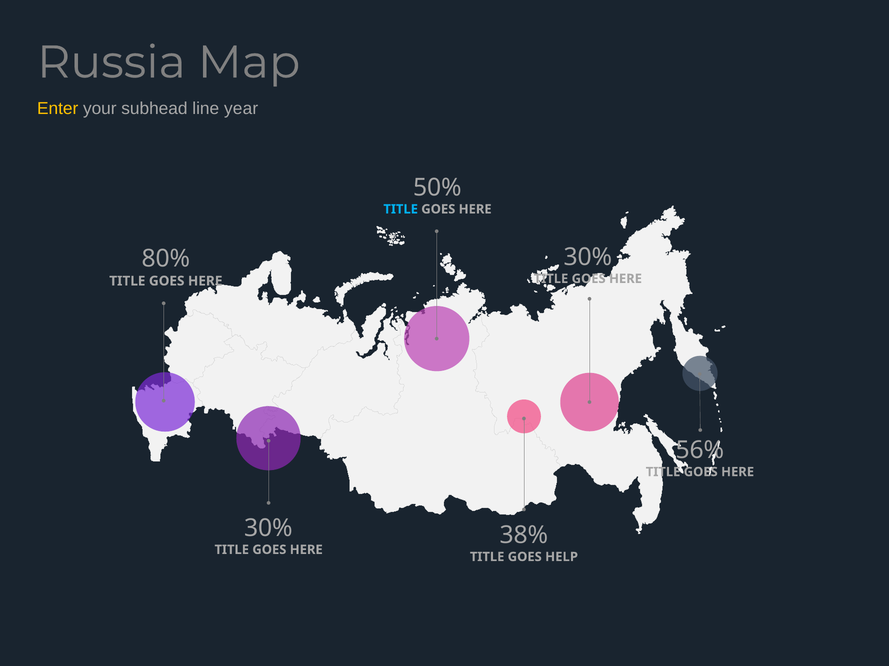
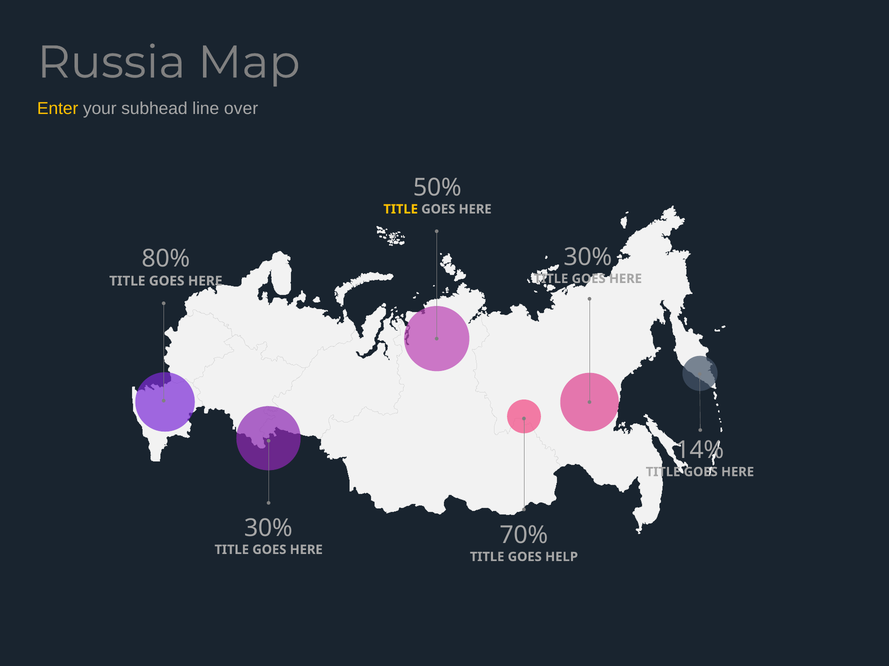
year: year -> over (241, 108)
TITLE colour: light blue -> yellow (401, 209)
56%: 56% -> 14% (700, 451)
38%: 38% -> 70% (524, 536)
